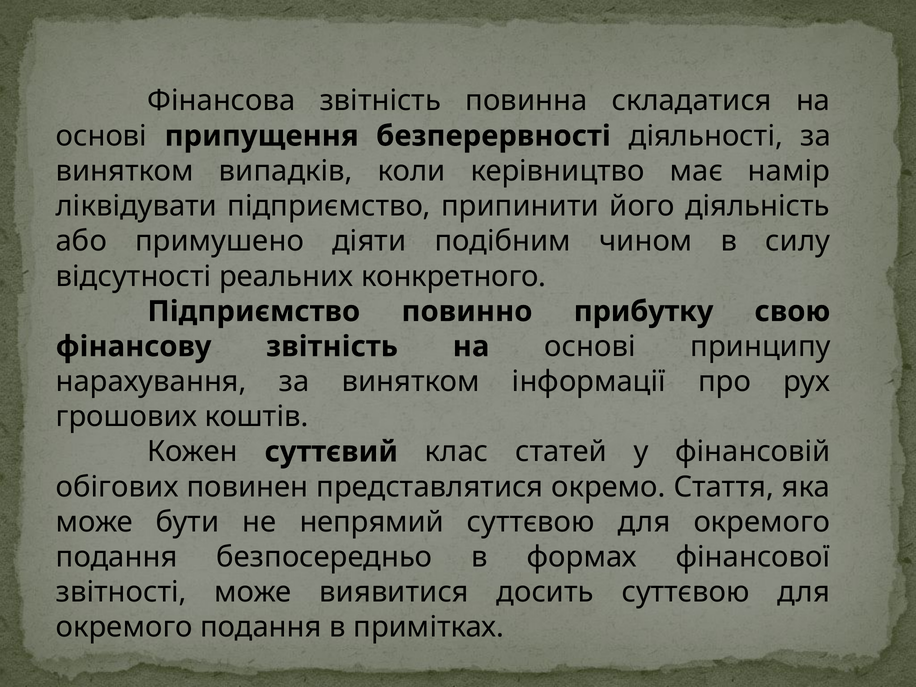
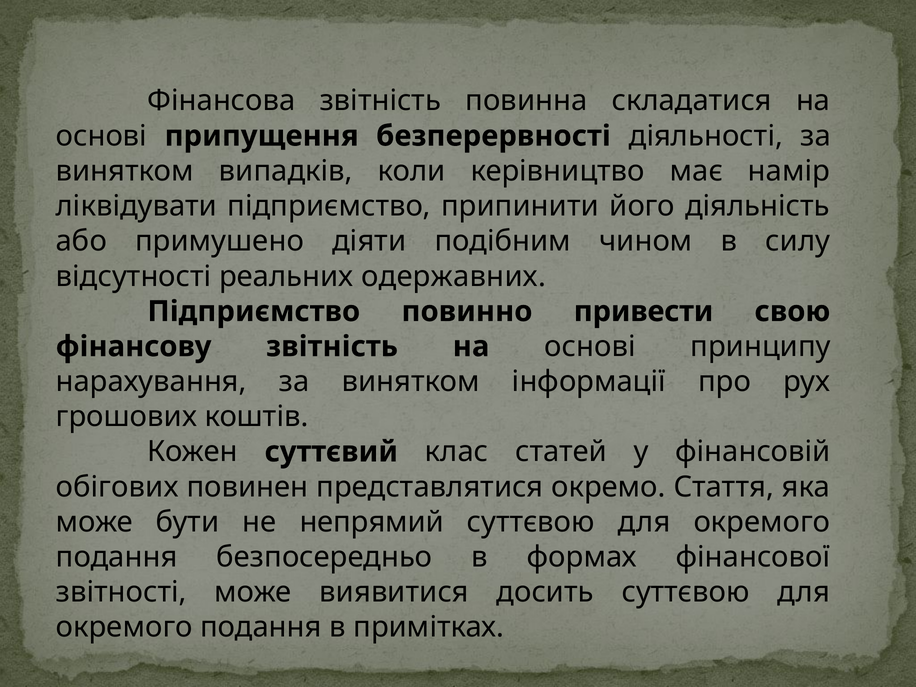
конкретного: конкретного -> одержавних (453, 276)
прибутку: прибутку -> привести (644, 311)
